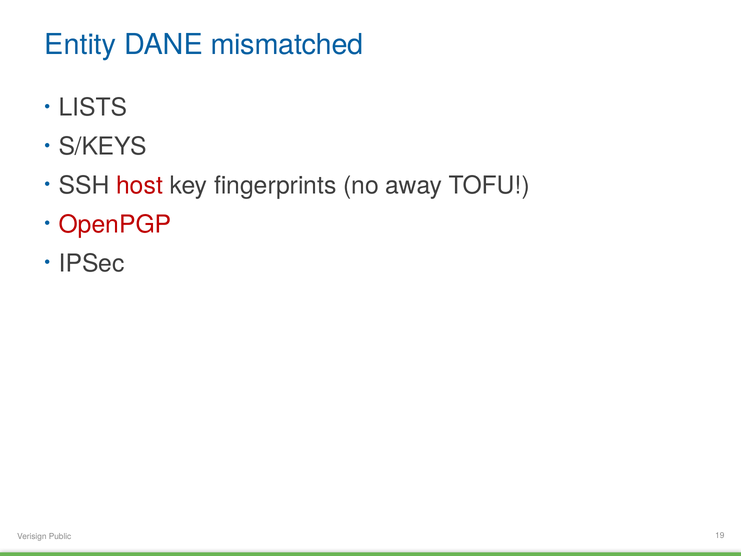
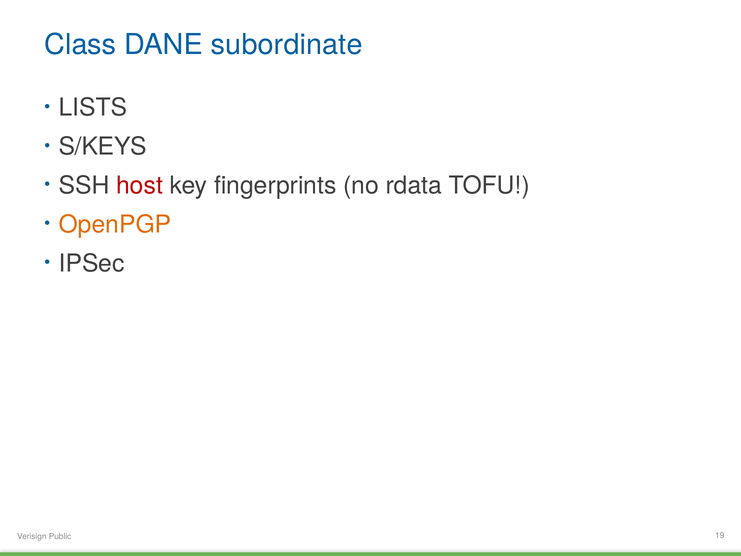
Entity: Entity -> Class (80, 45)
mismatched: mismatched -> subordinate (287, 45)
away: away -> rdata (414, 186)
OpenPGP colour: red -> orange (115, 224)
